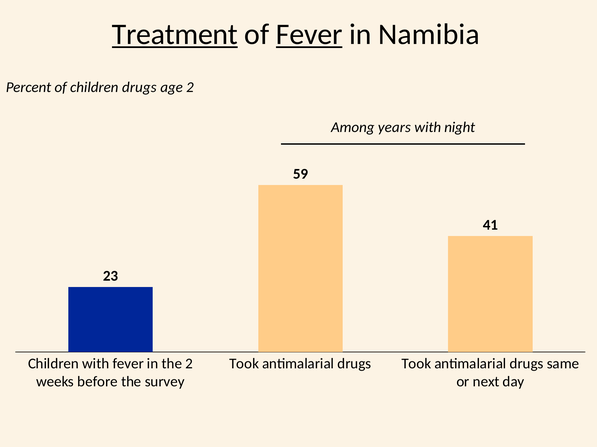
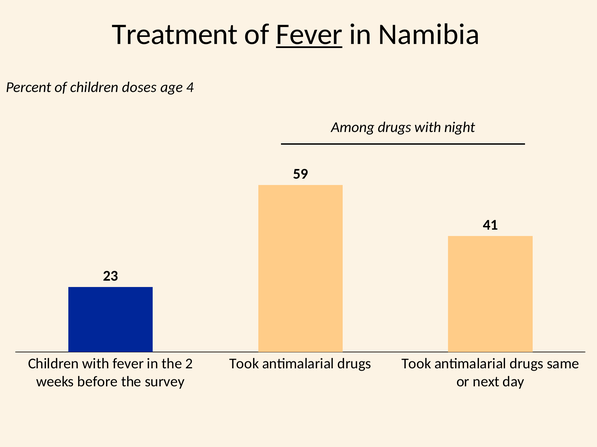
Treatment underline: present -> none (175, 34)
children drugs: drugs -> doses (139, 88)
age 2: 2 -> 4 (190, 88)
Among years: years -> drugs (395, 127)
